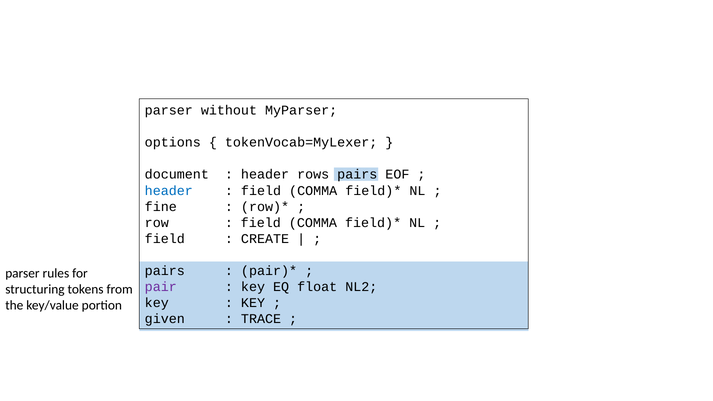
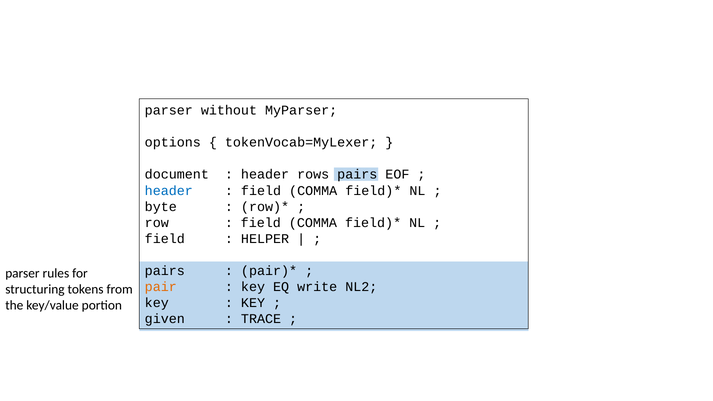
fine: fine -> byte (161, 207)
CREATE: CREATE -> HELPER (265, 239)
pair colour: purple -> orange (161, 287)
float: float -> write (317, 287)
